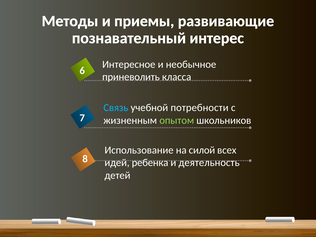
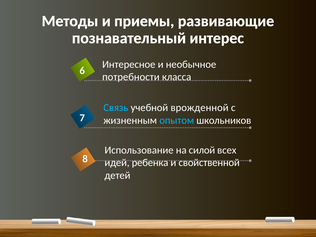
приневолить: приневолить -> потребности (131, 77)
потребности: потребности -> врожденной (200, 108)
опытом colour: light green -> light blue (177, 120)
деятельность: деятельность -> свойственной (209, 163)
